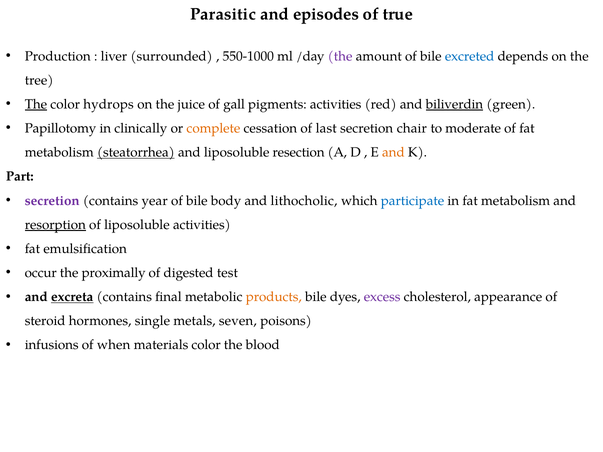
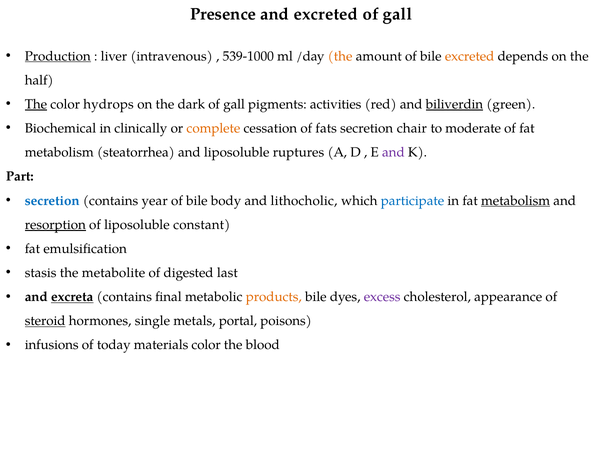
Parasitic: Parasitic -> Presence (223, 14)
and episodes: episodes -> excreted (326, 14)
true: true -> gall (398, 14)
Production underline: none -> present (58, 56)
surrounded: surrounded -> intravenous (172, 56)
550-1000: 550-1000 -> 539-1000 (248, 56)
the colour: purple -> orange (340, 56)
excreted colour: blue -> orange (470, 56)
tree: tree -> half (39, 80)
juice: juice -> dark (191, 104)
Papillotomy: Papillotomy -> Biochemical (60, 128)
last: last -> fats (326, 128)
steatorrhea underline: present -> none (136, 153)
resection: resection -> ruptures (299, 153)
and colour: orange -> purple (393, 153)
secretion colour: purple -> blue (52, 201)
metabolism underline: none -> present (516, 201)
liposoluble activities: activities -> constant (202, 225)
occur: occur -> stasis (41, 273)
proximally: proximally -> metabolite (114, 273)
test: test -> last (227, 273)
steroid underline: none -> present (45, 321)
seven: seven -> portal (238, 321)
when: when -> today (114, 345)
